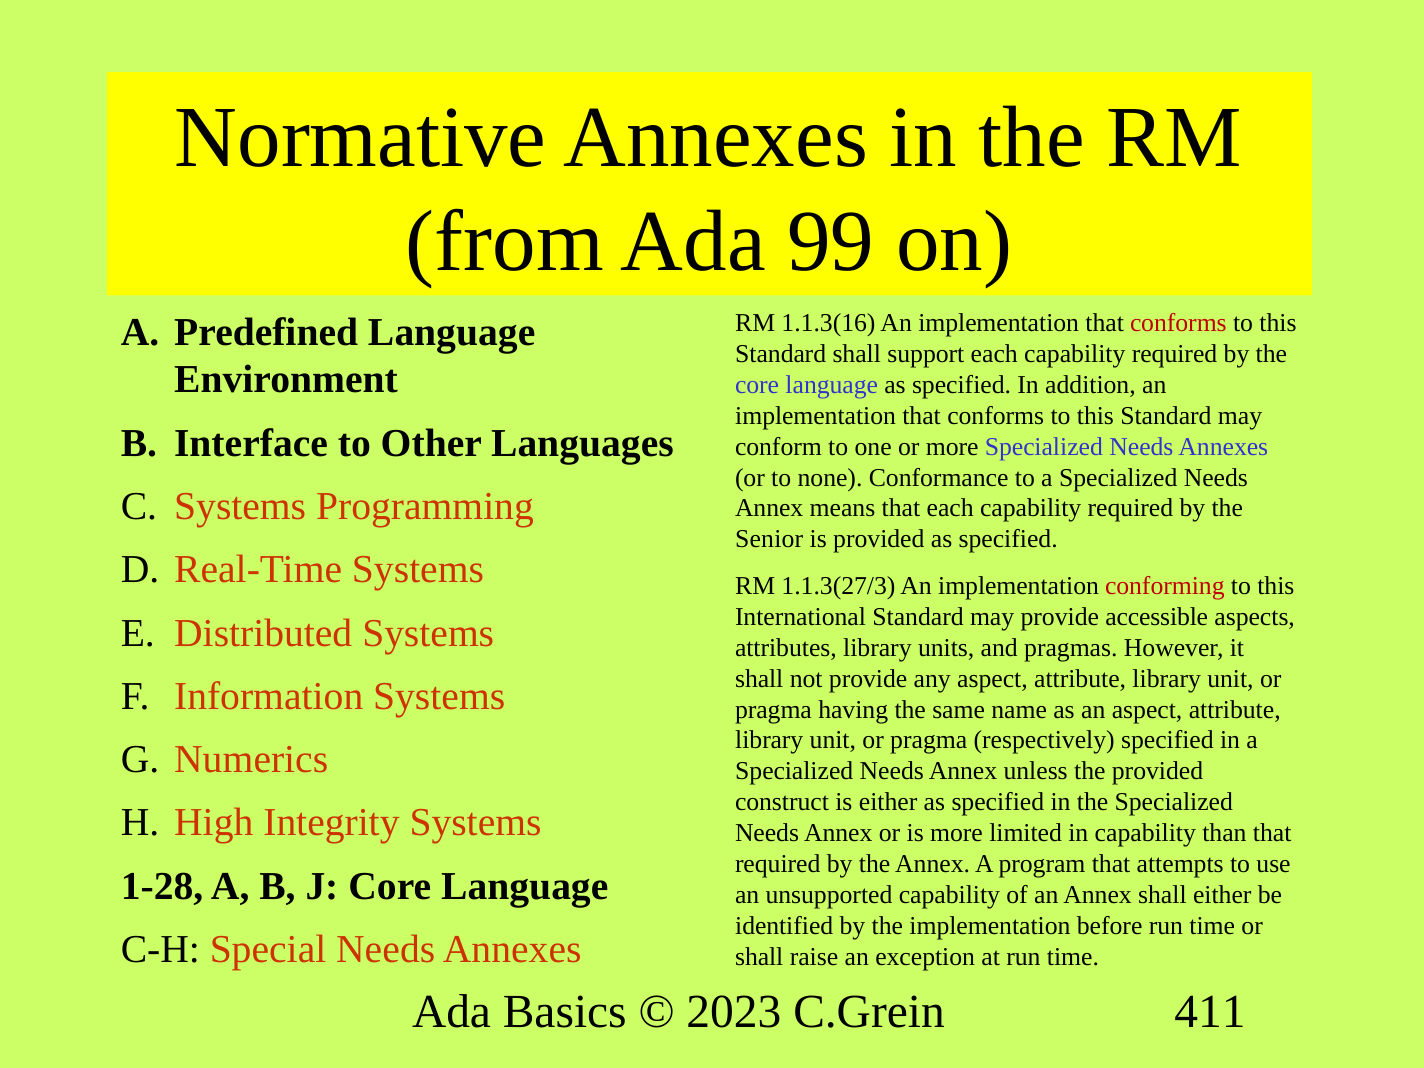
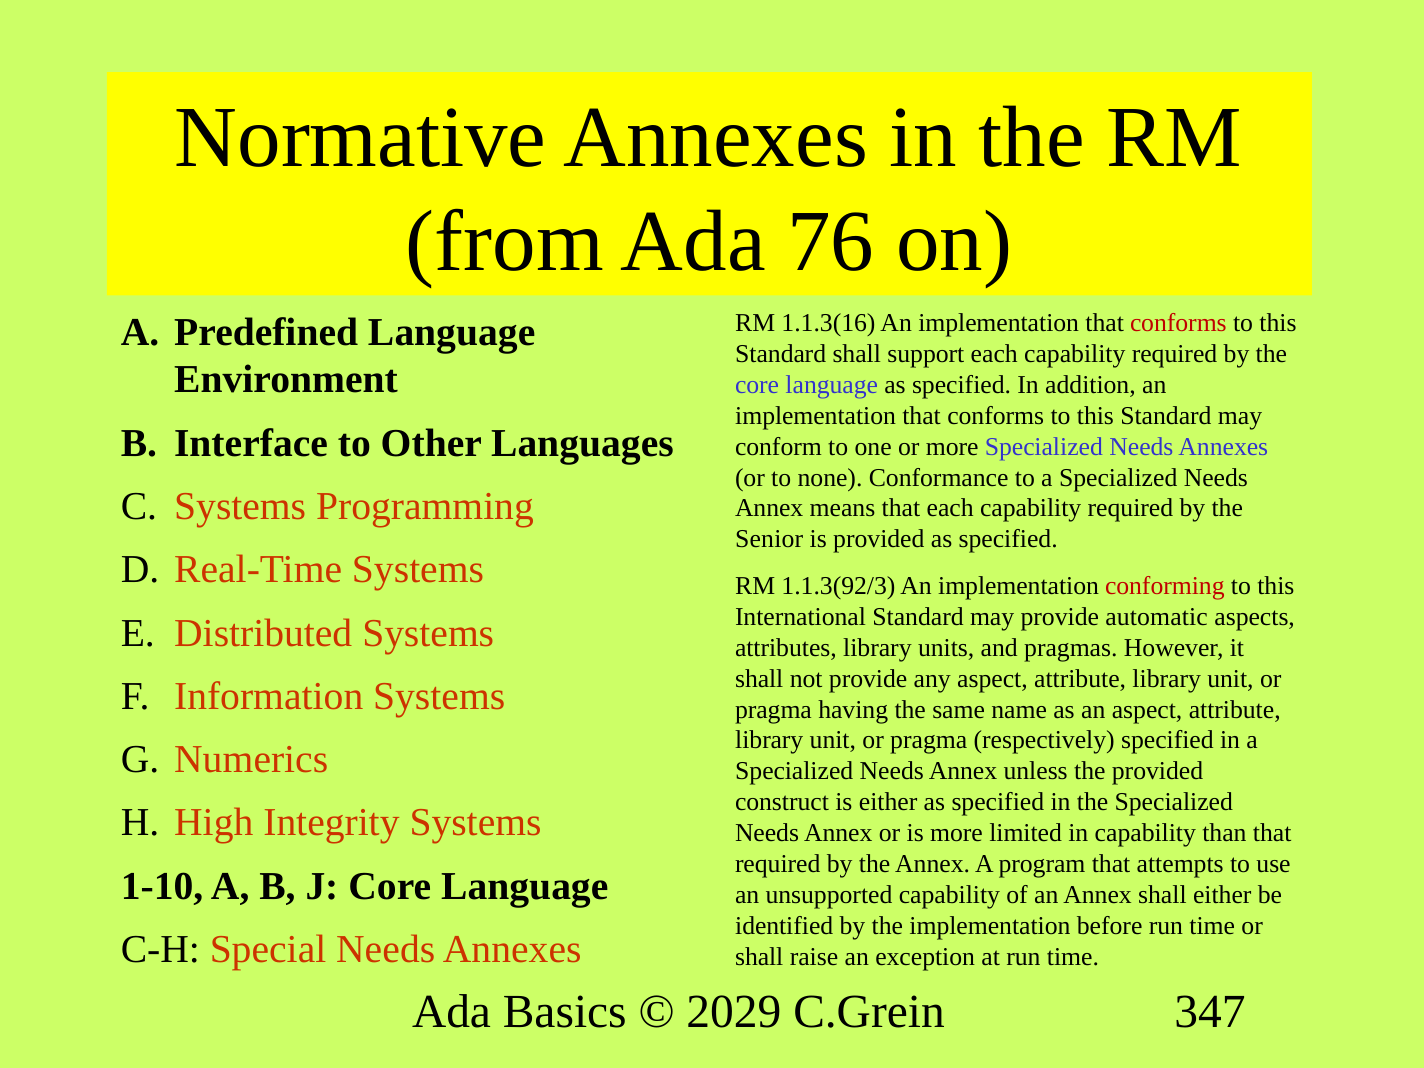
99: 99 -> 76 (831, 242)
1.1.3(27/3: 1.1.3(27/3 -> 1.1.3(92/3 (838, 586)
accessible: accessible -> automatic (1157, 617)
1-28: 1-28 -> 1-10 (162, 886)
2023: 2023 -> 2029 (734, 1012)
411: 411 -> 347 (1210, 1012)
